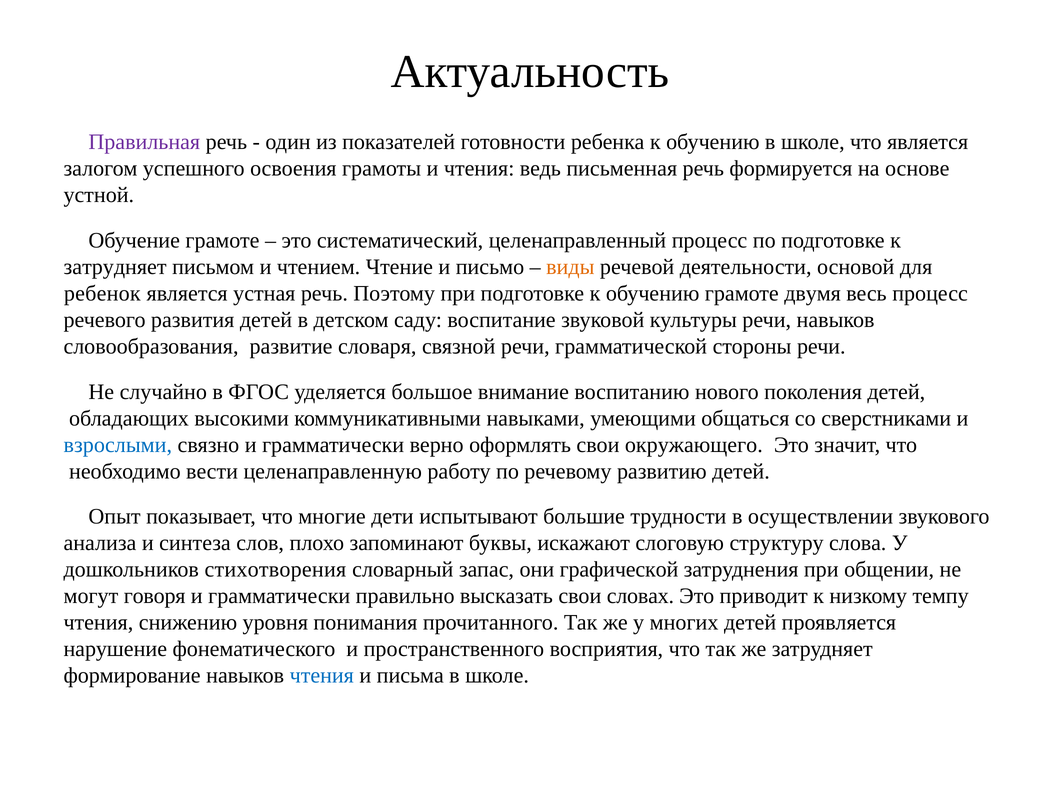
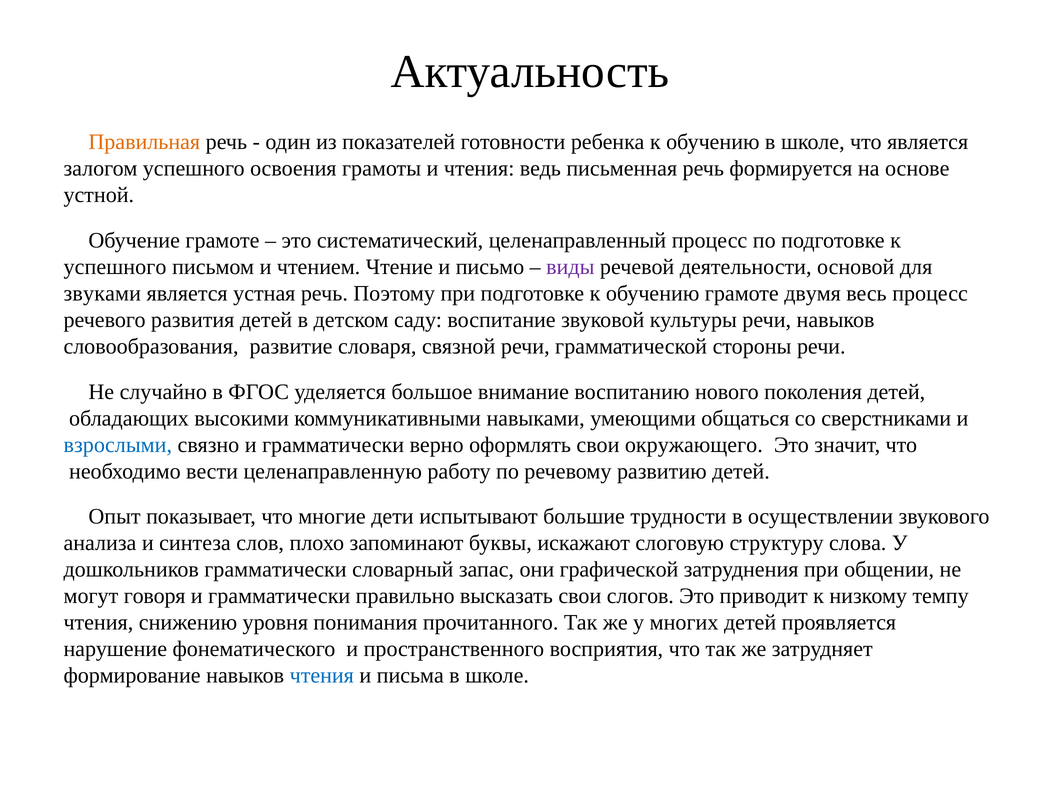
Правильная colour: purple -> orange (144, 142)
затрудняет: затрудняет -> успешного (115, 267)
виды colour: orange -> purple (570, 267)
ребенок: ребенок -> звуками (102, 293)
дошкольников стихотворения: стихотворения -> грамматически (275, 570)
словах: словах -> слогов (640, 596)
